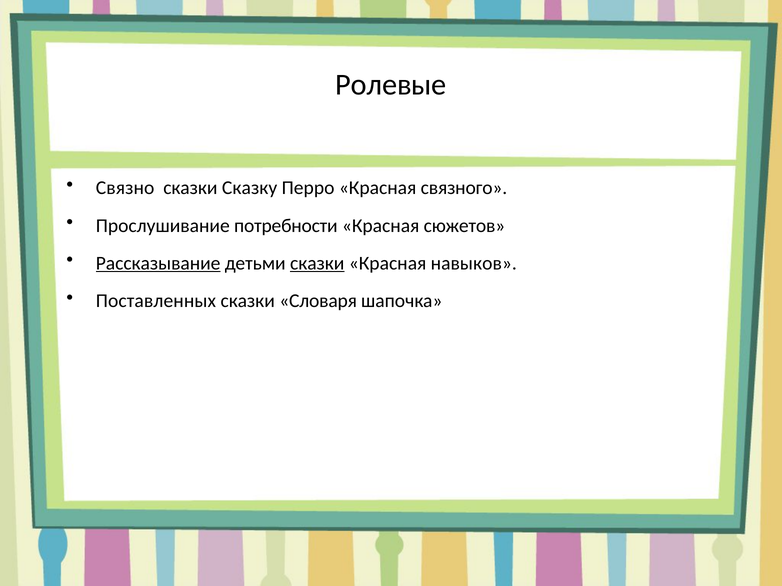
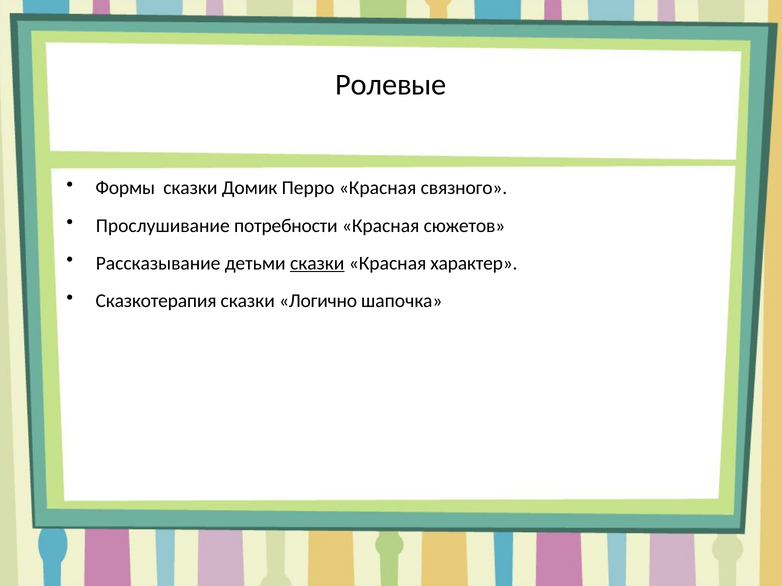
Связно: Связно -> Формы (125, 188)
Сказку: Сказку -> Домик (250, 188)
Рассказывание underline: present -> none (158, 263)
навыков: навыков -> характер (474, 263)
Поставленных: Поставленных -> Сказкотерапия (156, 301)
Словаря: Словаря -> Логично (318, 301)
